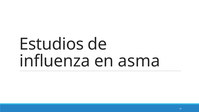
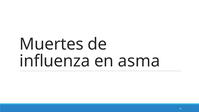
Estudios: Estudios -> Muertes (51, 44)
